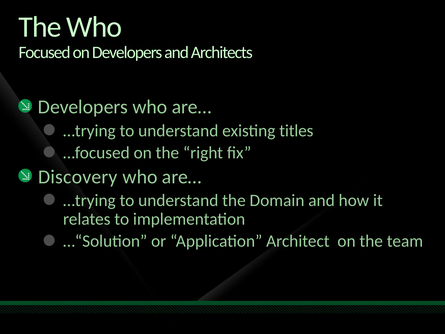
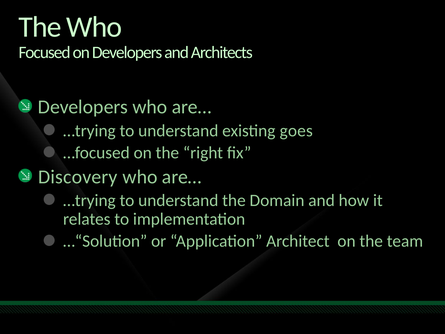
titles: titles -> goes (296, 131)
